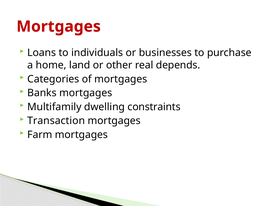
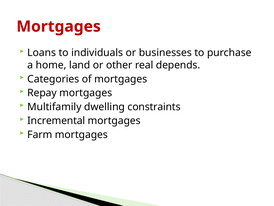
Banks: Banks -> Repay (42, 93)
Transaction: Transaction -> Incremental (56, 120)
